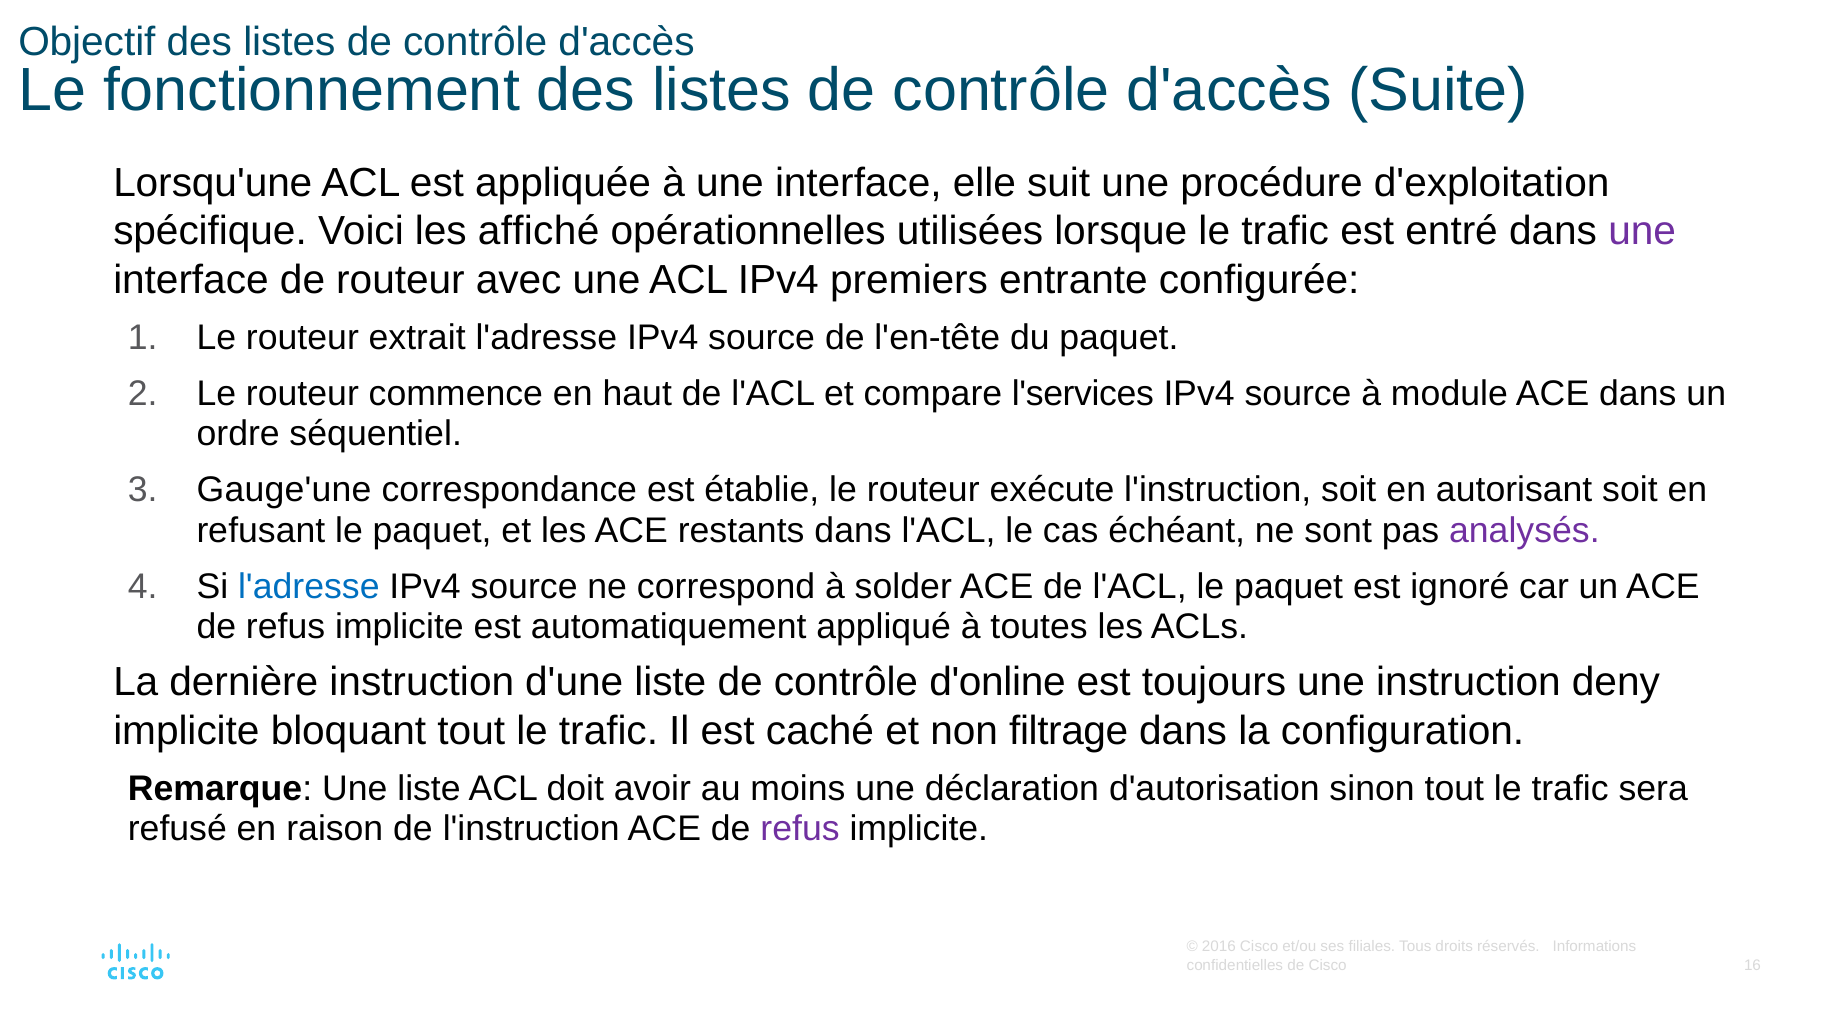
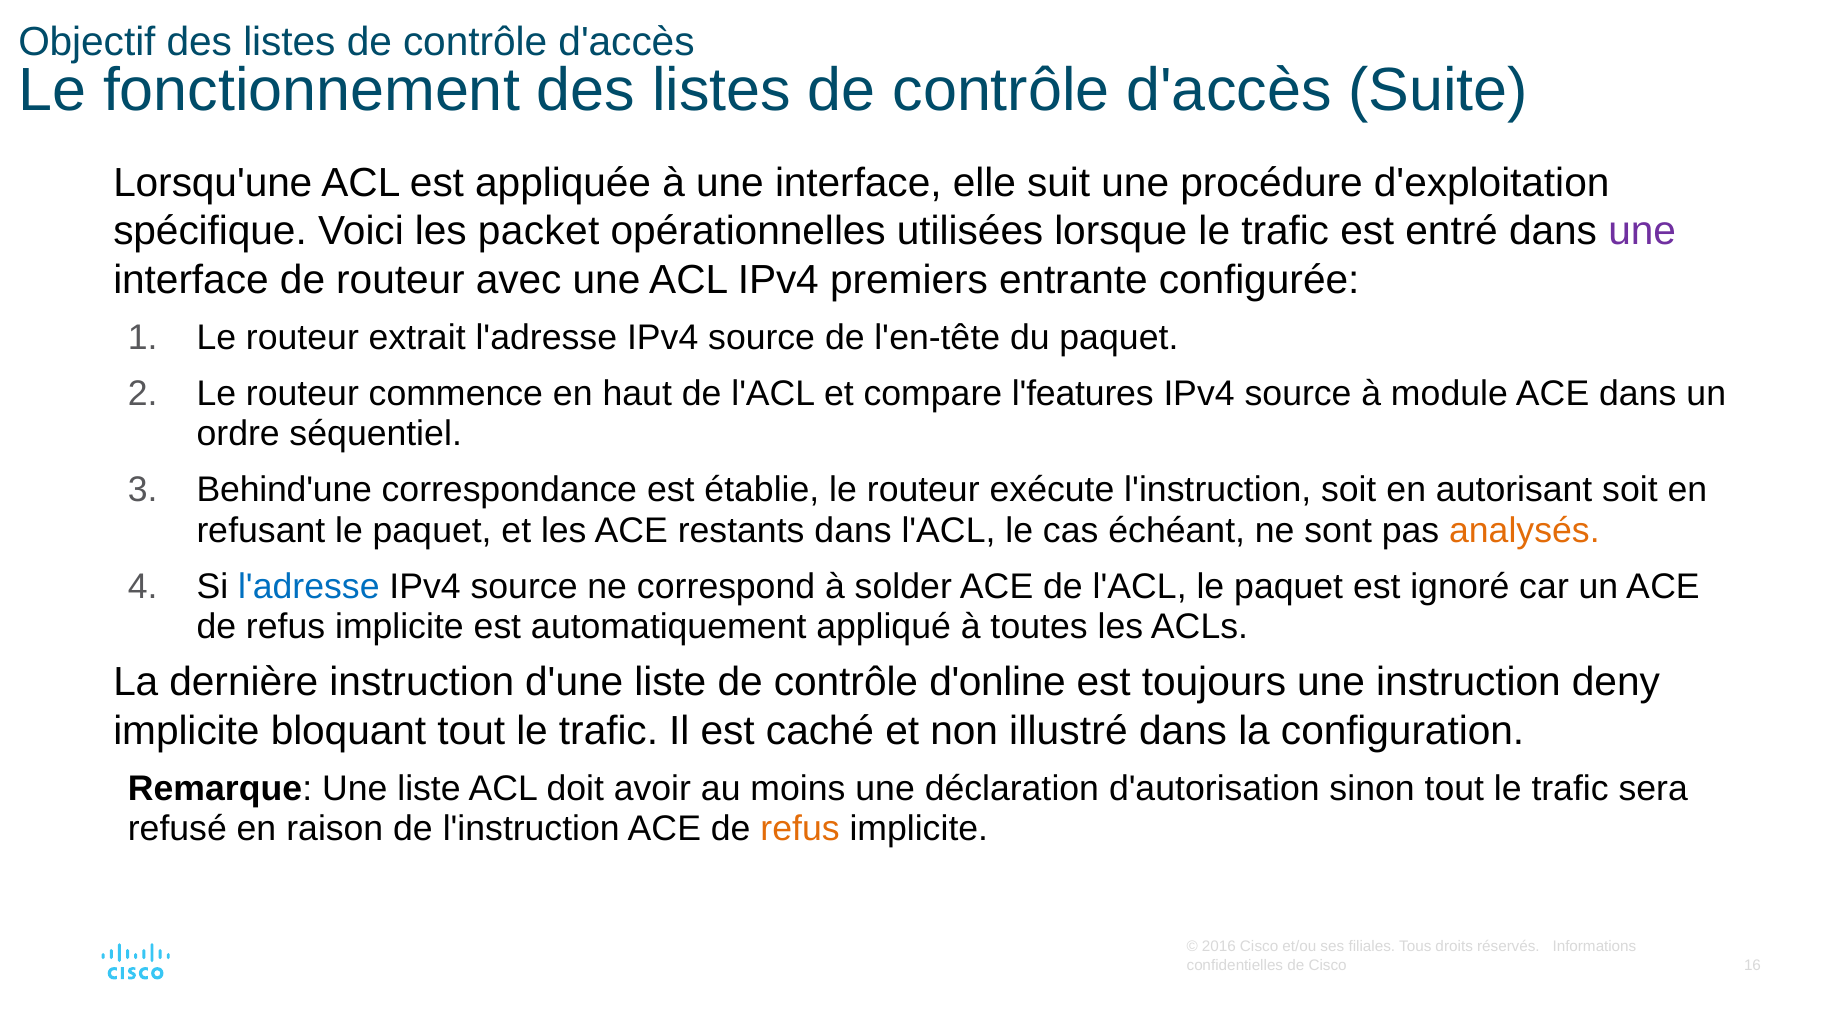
affiché: affiché -> packet (539, 232)
l'services: l'services -> l'features (1083, 394)
Gauge'une: Gauge'une -> Behind'une (284, 490)
analysés colour: purple -> orange (1524, 531)
filtrage: filtrage -> illustré (1068, 731)
refus colour: purple -> orange (800, 829)
